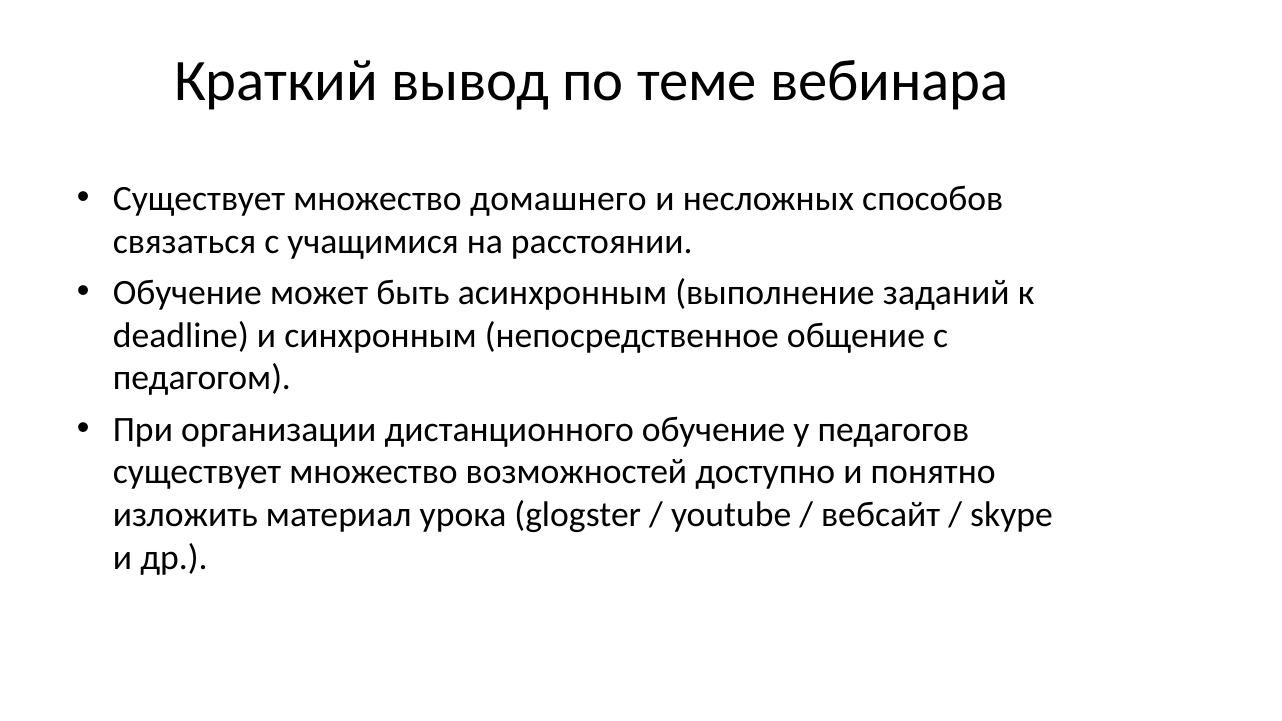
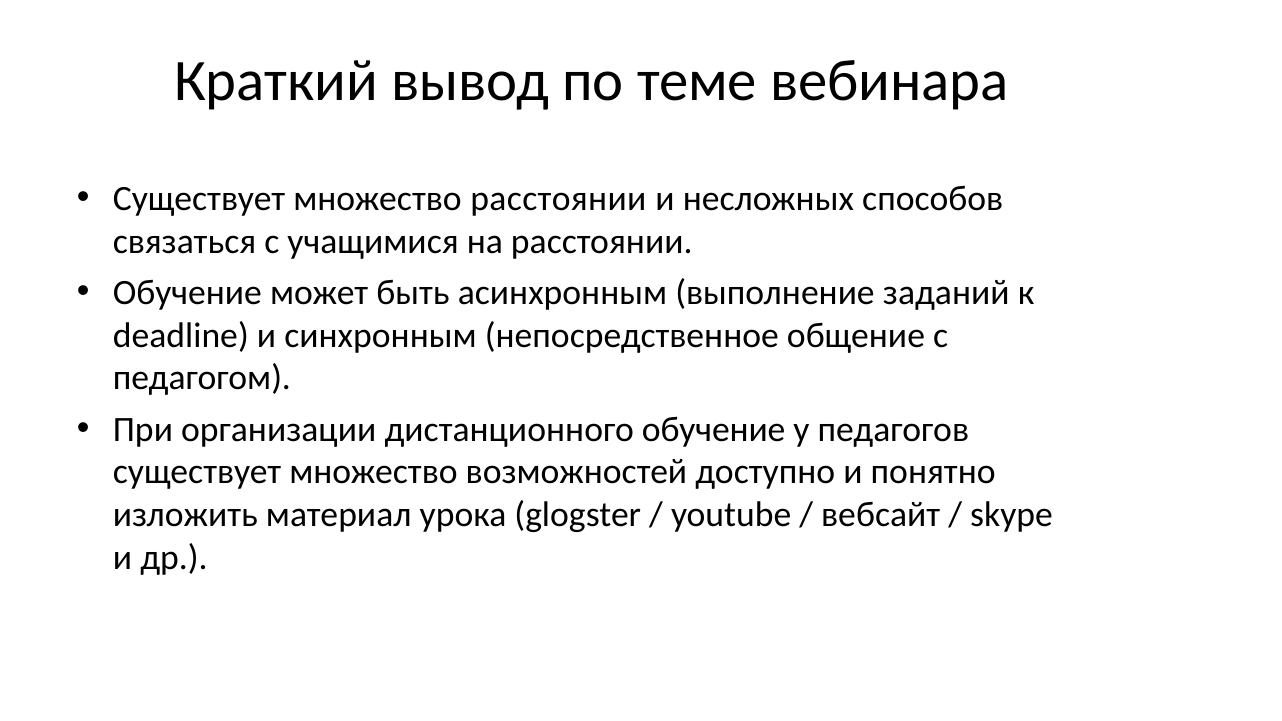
множество домашнего: домашнего -> расстоянии (558, 199)
